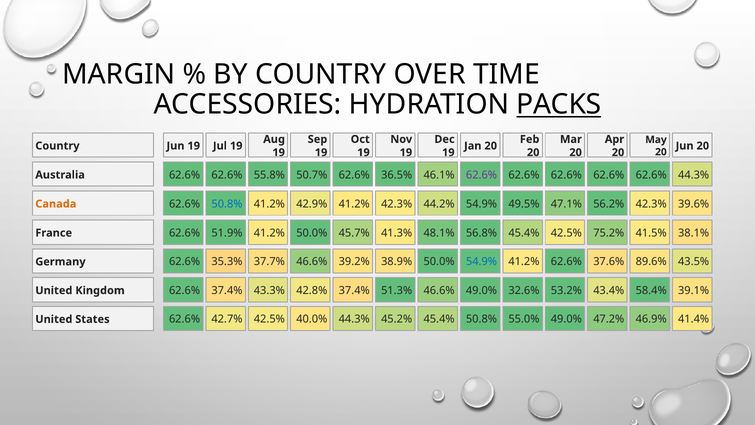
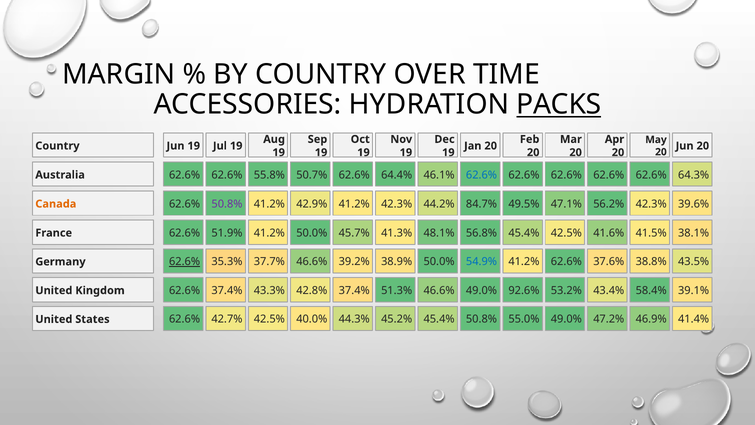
36.5%: 36.5% -> 64.4% (397, 175)
62.6% colour: purple -> blue (481, 175)
62.6% 44.3%: 44.3% -> 64.3% (694, 175)
50.8% colour: blue -> purple (227, 204)
44.2% 54.9%: 54.9% -> 84.7% (481, 204)
75.2%: 75.2% -> 41.6% (609, 233)
62.6% underline: none -> present (185, 262)
89.6%: 89.6% -> 38.8% (651, 262)
32.6%: 32.6% -> 92.6% (524, 290)
